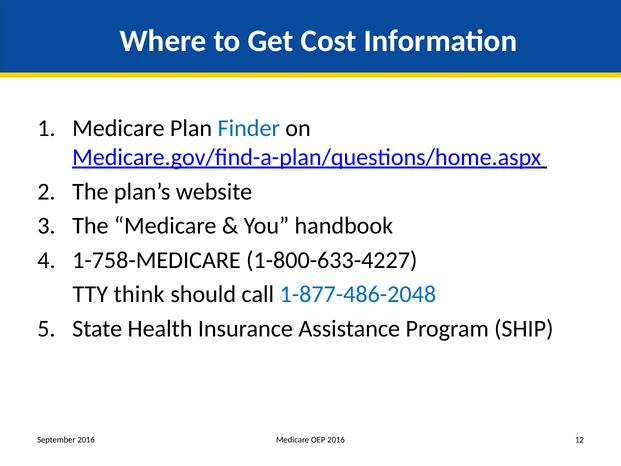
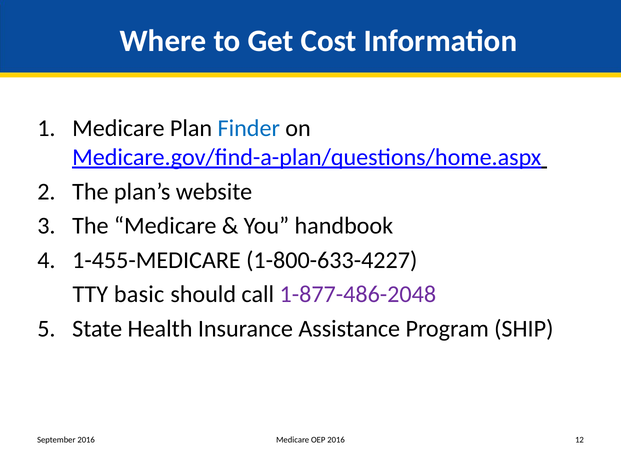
1-758-MEDICARE: 1-758-MEDICARE -> 1-455-MEDICARE (156, 260)
think: think -> basic (139, 294)
1-877-486-2048 colour: blue -> purple (358, 294)
